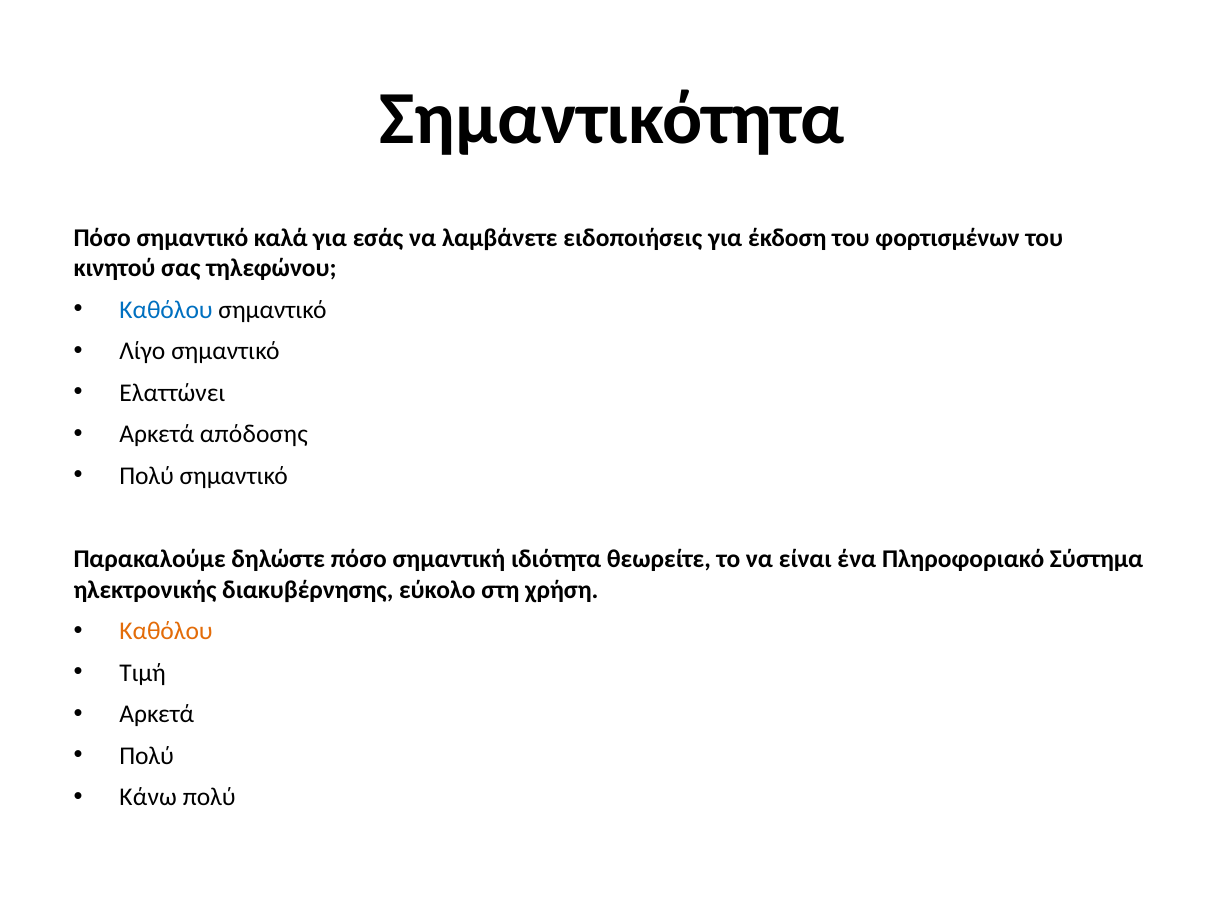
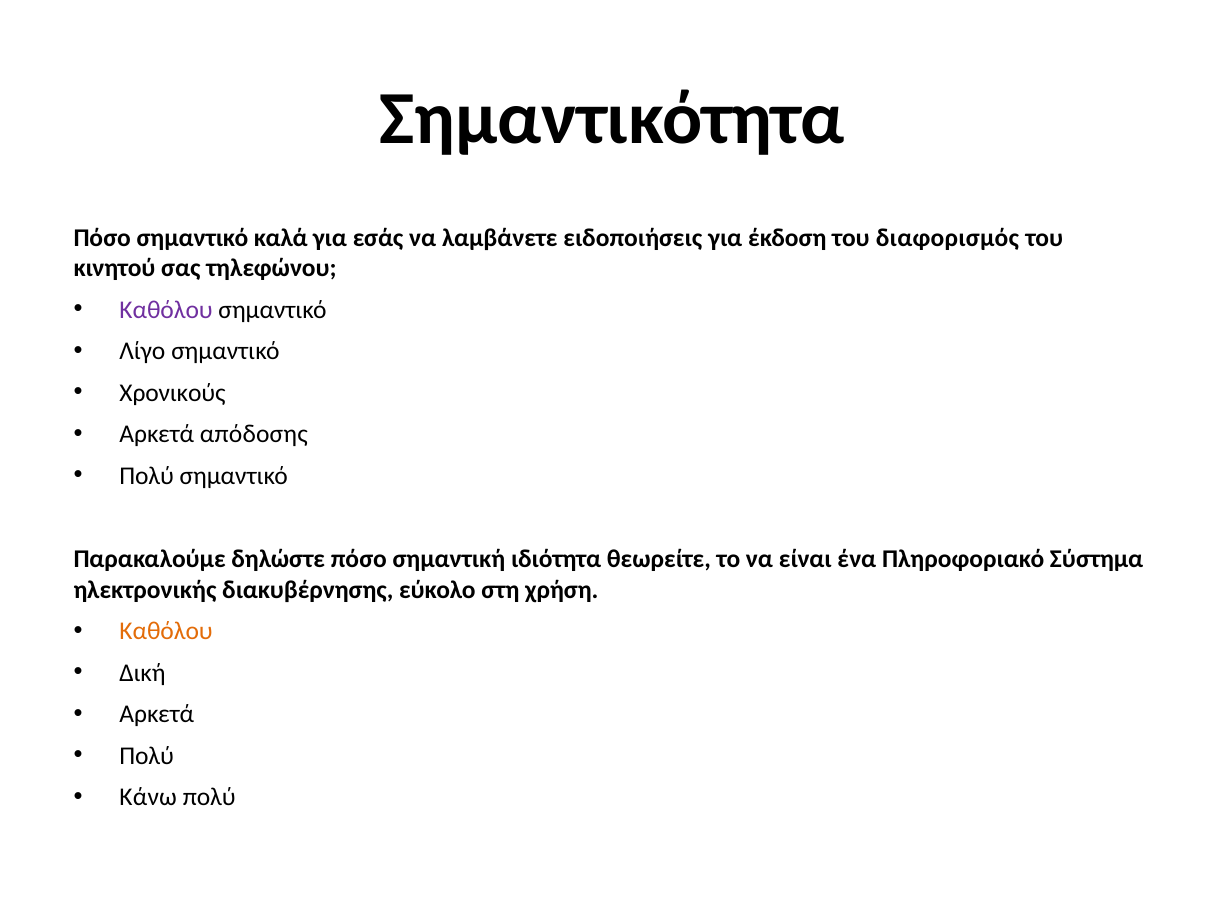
φορτισμένων: φορτισμένων -> διαφορισμός (947, 238)
Καθόλου colour: blue -> purple (166, 310)
Ελαττώνει: Ελαττώνει -> Χρονικούς (172, 393)
Τιμή: Τιμή -> Δική (143, 673)
